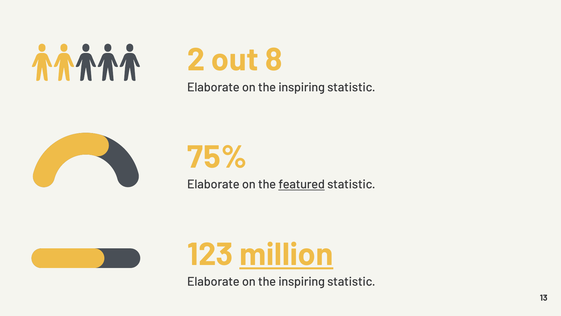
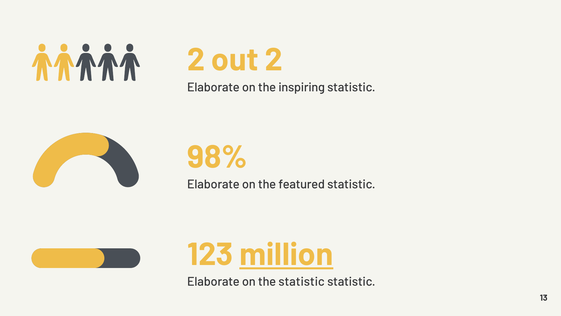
out 8: 8 -> 2 (274, 60)
75%: 75% -> 98% (217, 157)
featured underline: present -> none (302, 184)
inspiring: inspiring -> statistic (302, 281)
